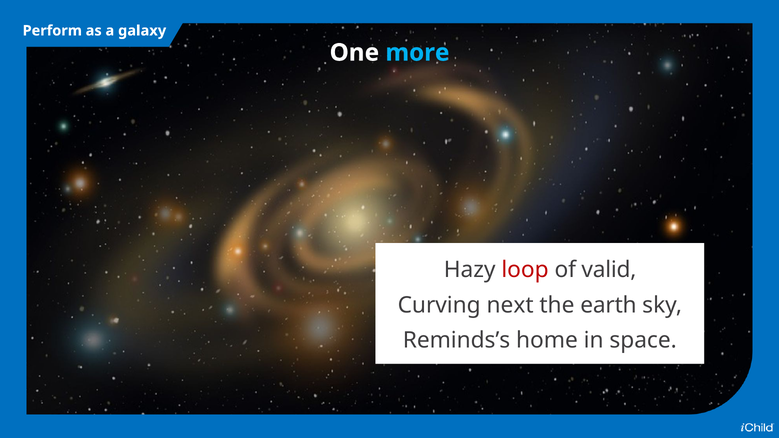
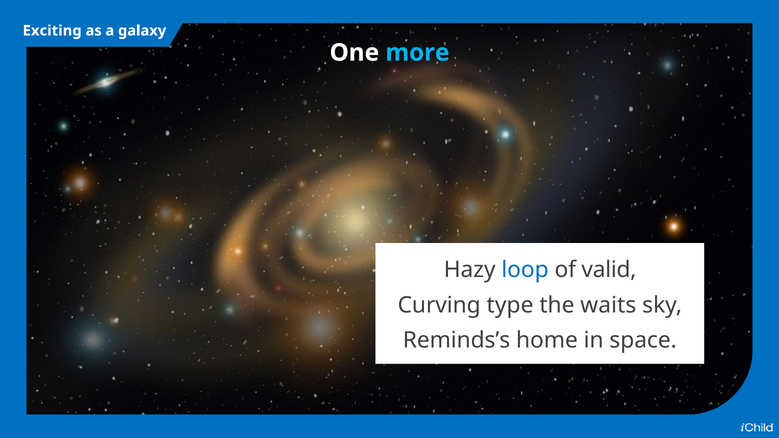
Perform: Perform -> Exciting (52, 31)
loop colour: red -> blue (525, 270)
next: next -> type (510, 305)
earth: earth -> waits (608, 305)
